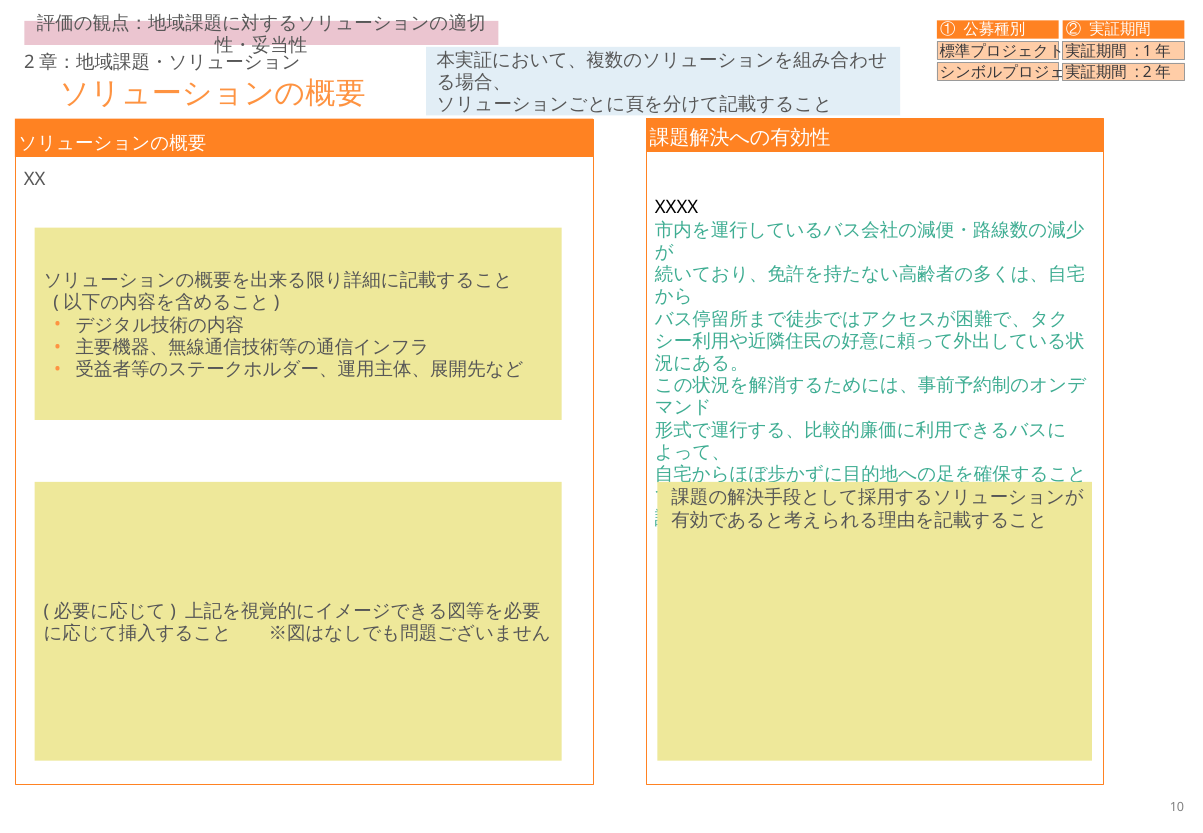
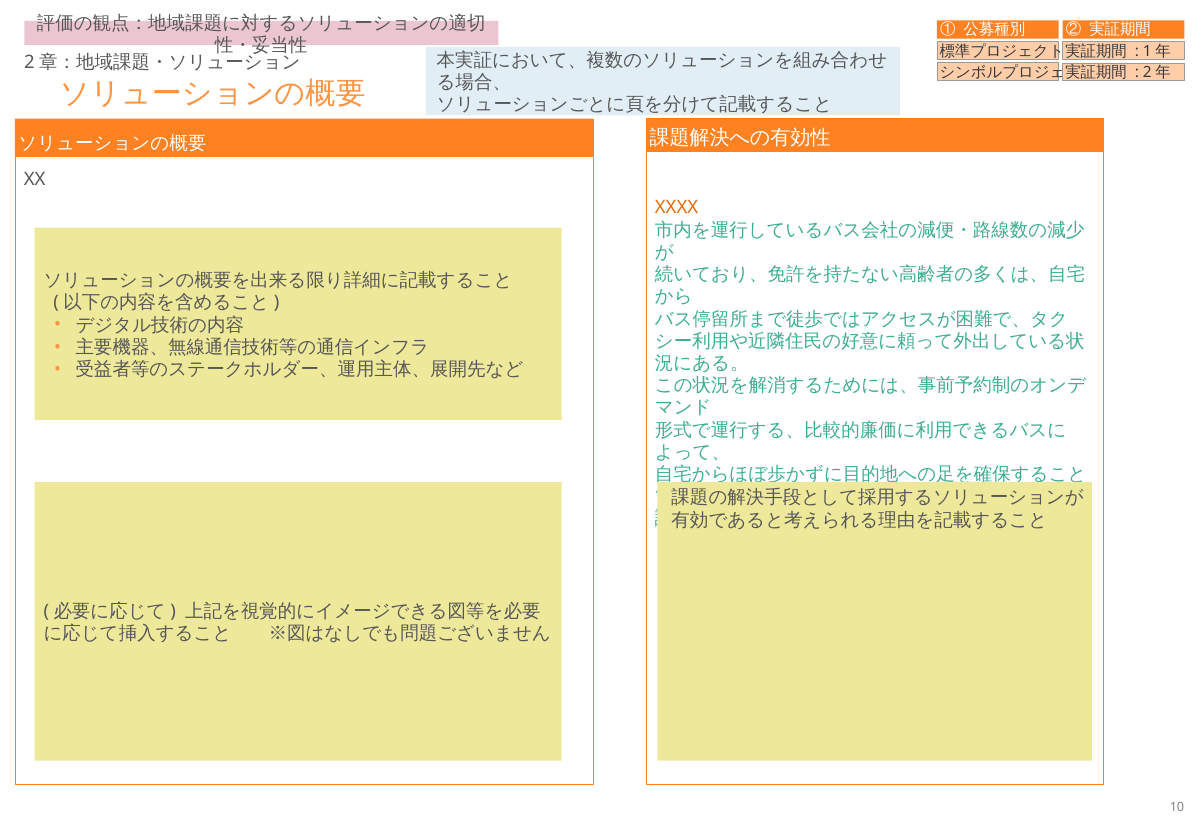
XXXX colour: black -> orange (677, 208)
